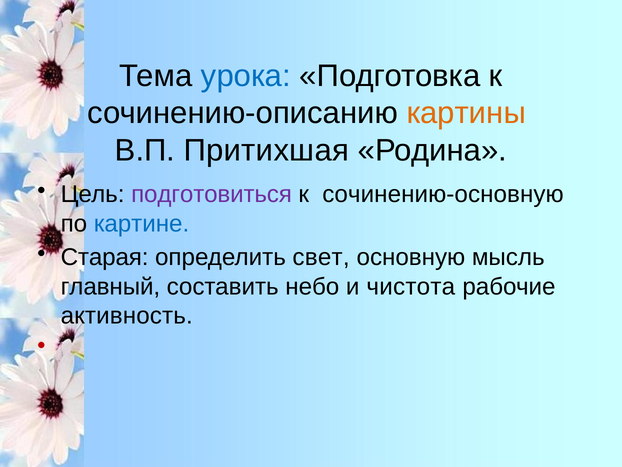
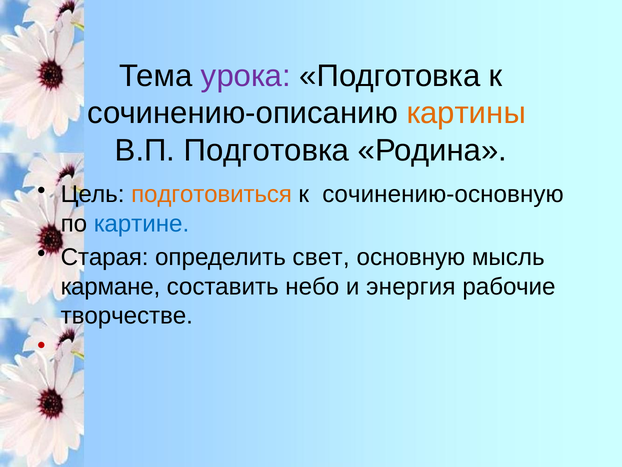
урока colour: blue -> purple (246, 76)
В.П Притихшая: Притихшая -> Подготовка (266, 150)
подготовиться colour: purple -> orange (212, 194)
главный: главный -> кармане (110, 286)
чистота: чистота -> энергия (411, 286)
активность: активность -> творчестве (127, 315)
